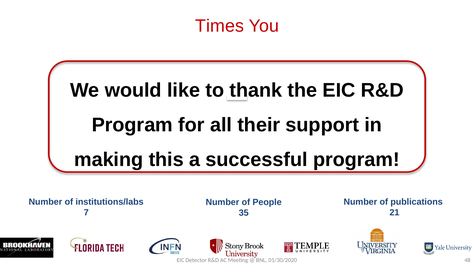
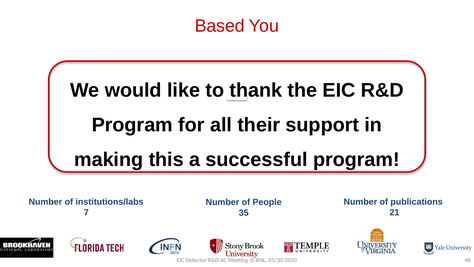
Times: Times -> Based (220, 26)
